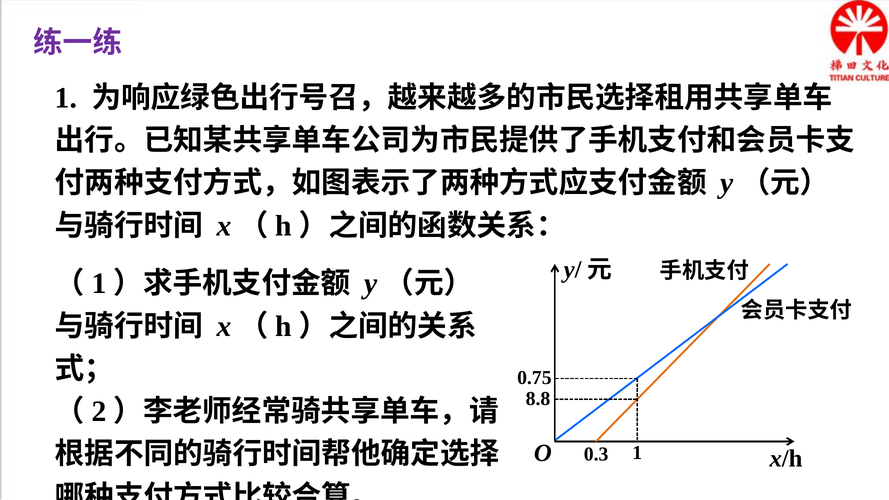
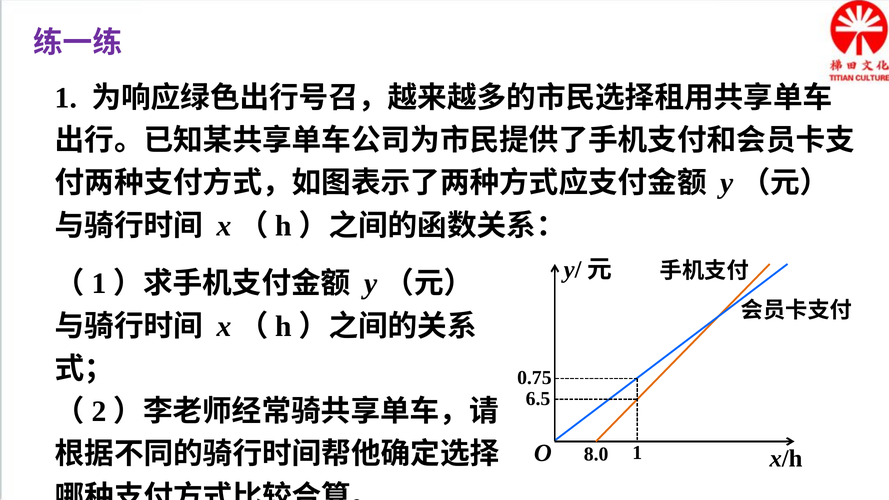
8.8: 8.8 -> 6.5 (538, 399)
0.3: 0.3 -> 8.0 (596, 454)
